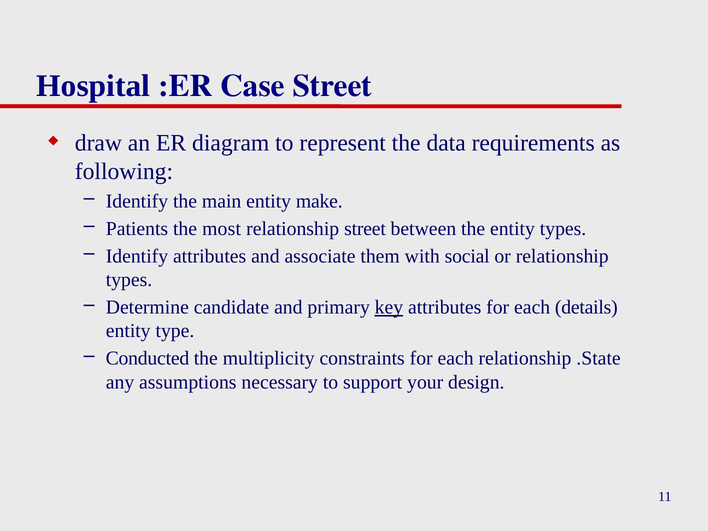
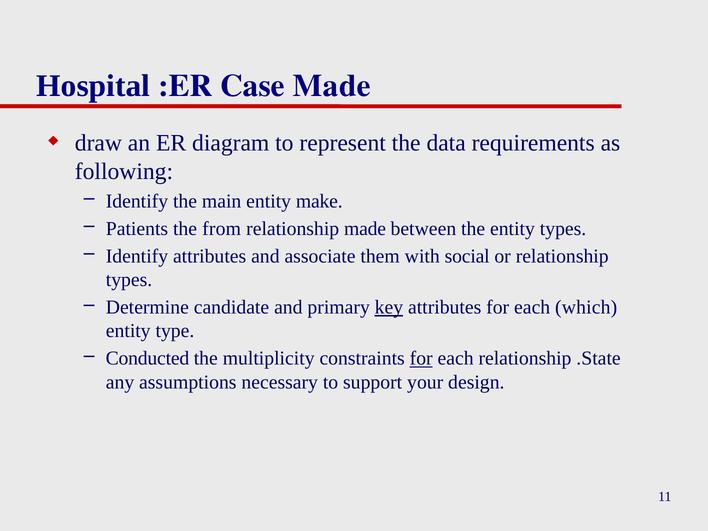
Case Street: Street -> Made (332, 86)
most: most -> from (222, 229)
relationship street: street -> made (365, 229)
details: details -> which (586, 307)
for underline: none -> present (421, 358)
